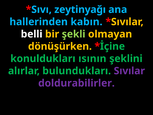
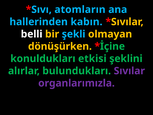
zeytinyağı: zeytinyağı -> atomların (80, 10)
şekli colour: light green -> light blue (74, 34)
ısının: ısının -> etkisi (92, 59)
doldurabilirler: doldurabilirler -> organlarımızla (76, 83)
